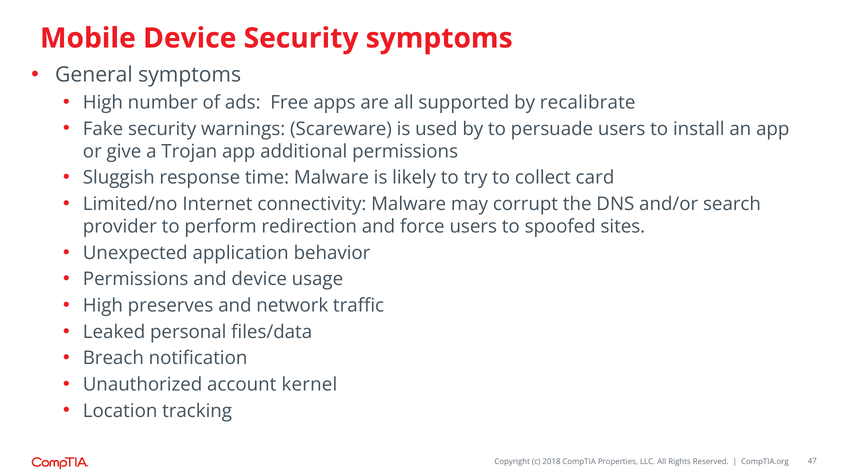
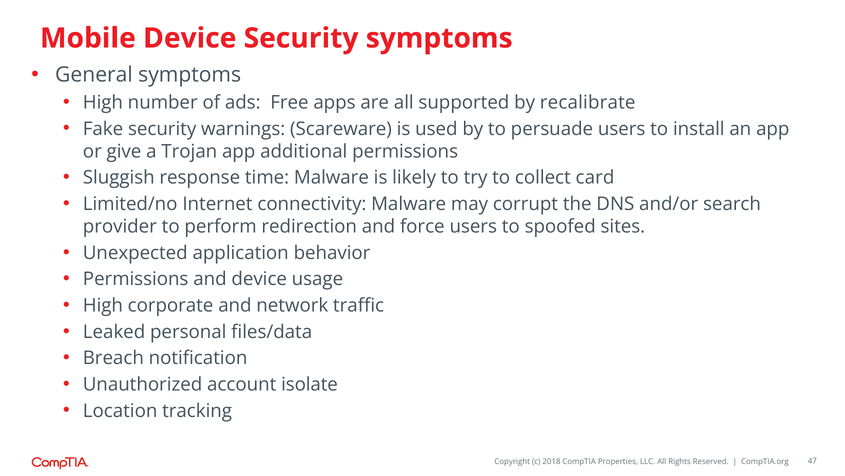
preserves: preserves -> corporate (171, 305)
kernel: kernel -> isolate (310, 384)
